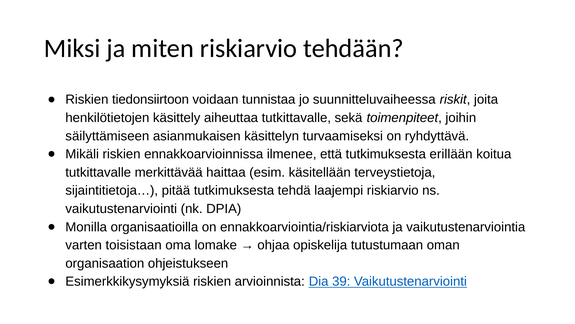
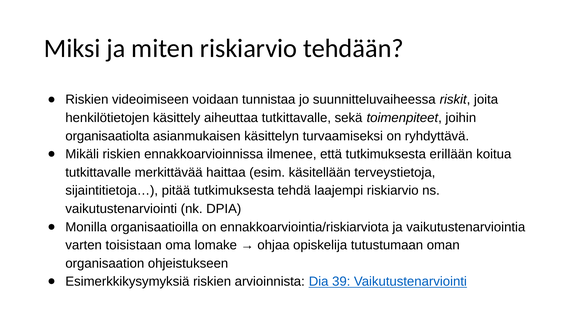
tiedonsiirtoon: tiedonsiirtoon -> videoimiseen (150, 99)
säilyttämiseen: säilyttämiseen -> organisaatiolta (107, 136)
